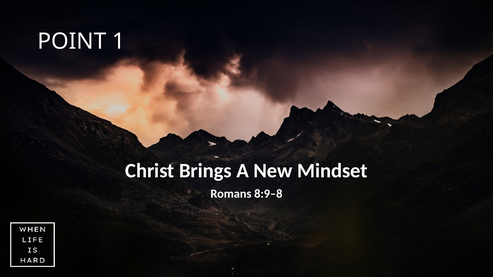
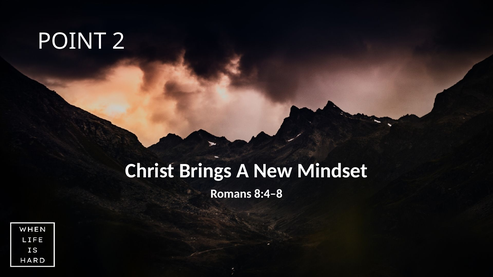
1: 1 -> 2 (119, 41)
8:9–8: 8:9–8 -> 8:4–8 (268, 194)
